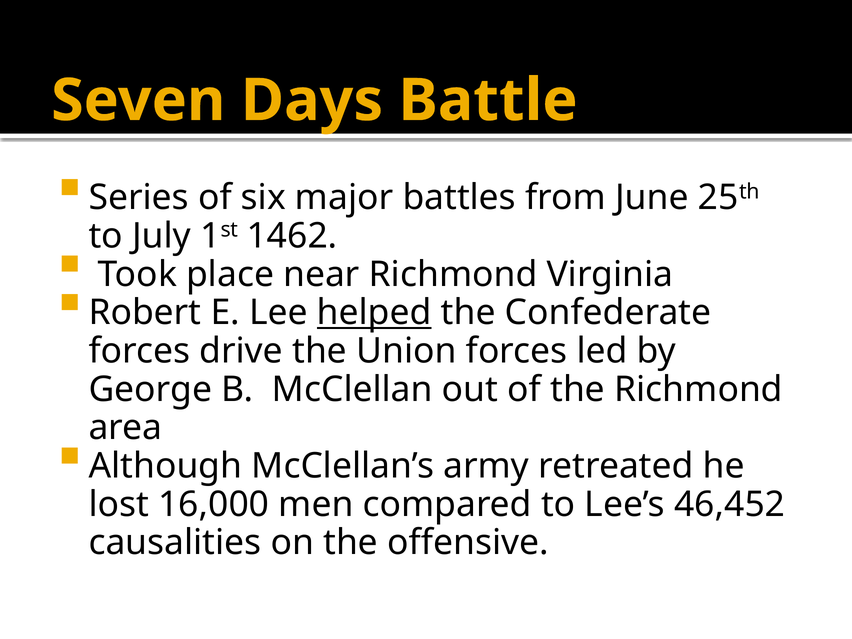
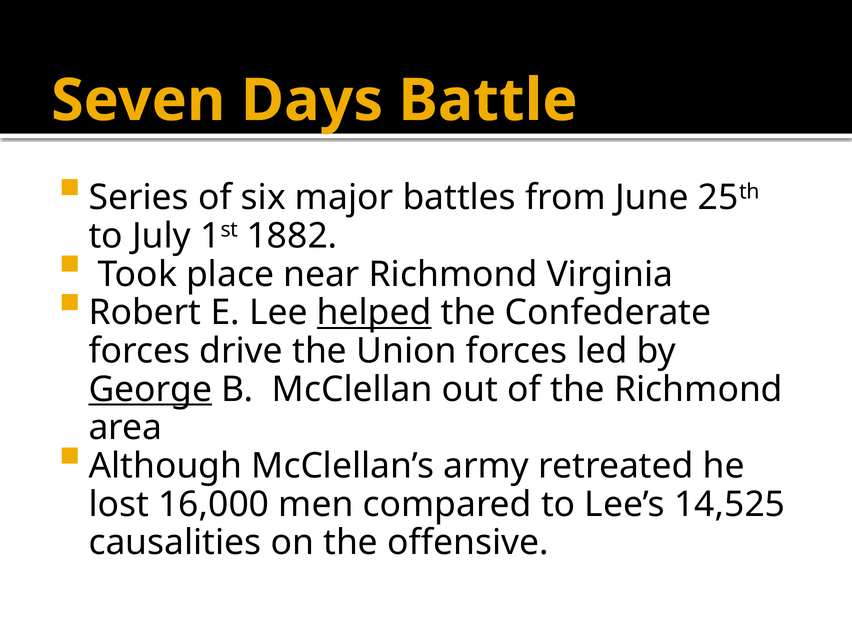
1462: 1462 -> 1882 (292, 236)
George underline: none -> present (150, 389)
46,452: 46,452 -> 14,525 (730, 504)
